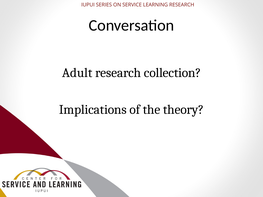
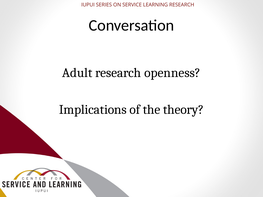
collection: collection -> openness (172, 73)
